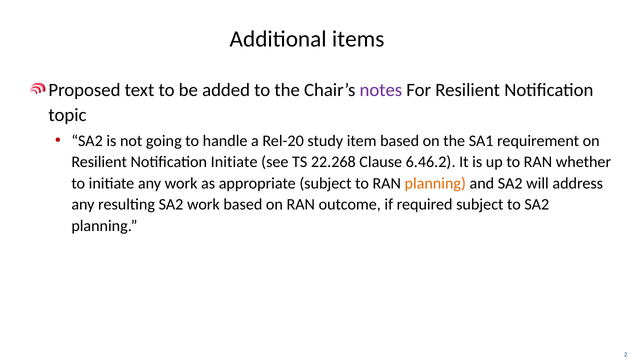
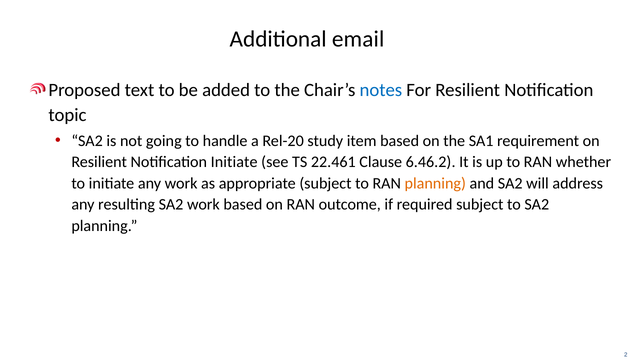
items: items -> email (358, 39)
notes colour: purple -> blue (381, 90)
22.268: 22.268 -> 22.461 (333, 162)
